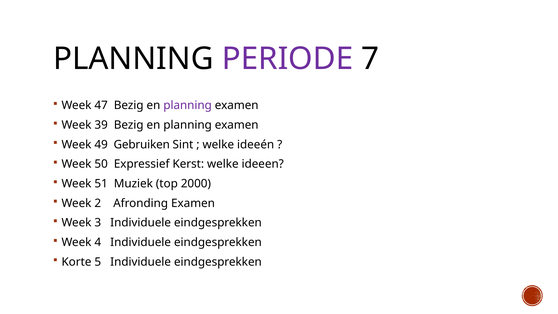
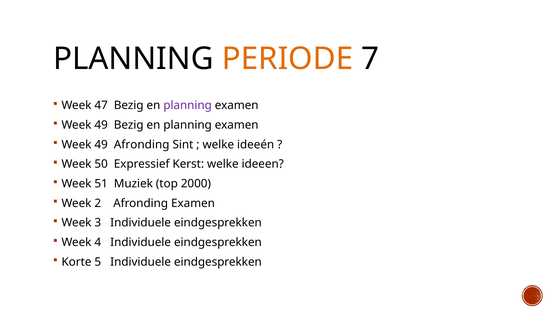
PERIODE colour: purple -> orange (287, 59)
39: 39 -> 49 (101, 125)
49 Gebruiken: Gebruiken -> Afronding (142, 144)
